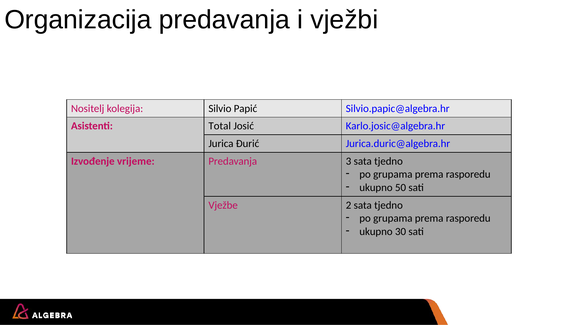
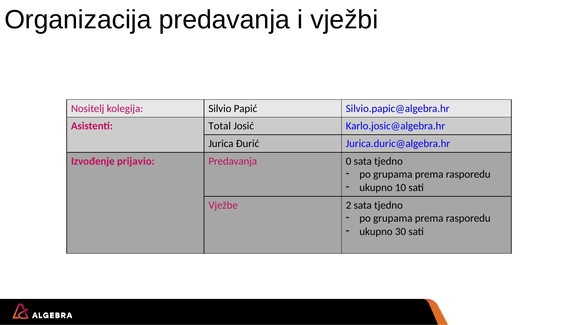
vrijeme: vrijeme -> prijavio (136, 161)
3: 3 -> 0 (349, 161)
50: 50 -> 10 (401, 188)
